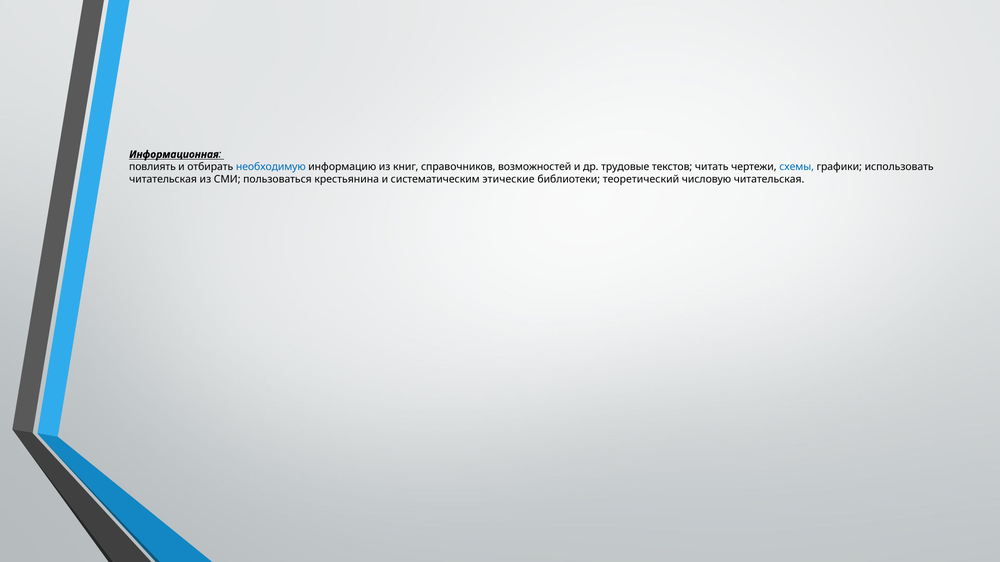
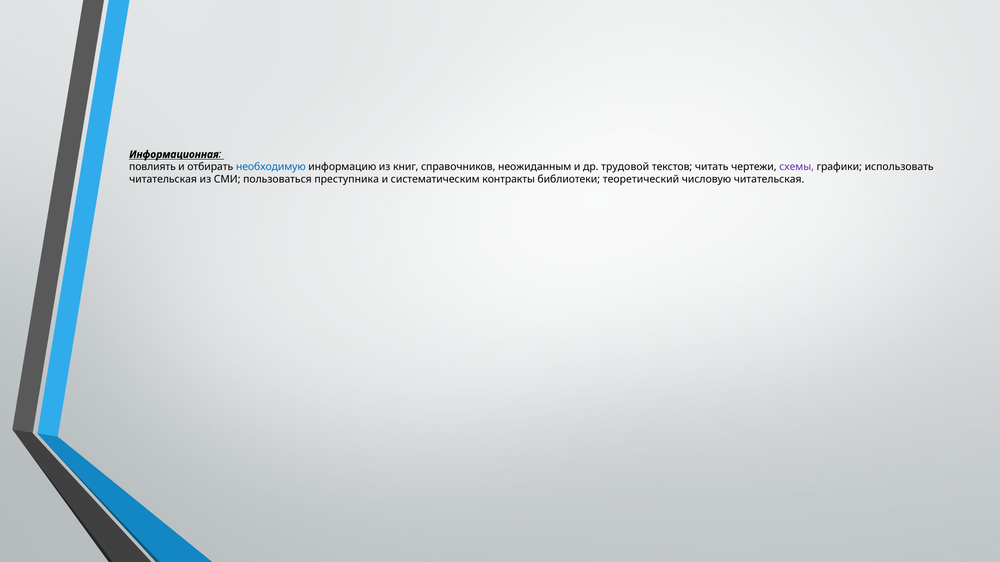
возможностей: возможностей -> неожиданным (535, 167)
трудовые: трудовые -> трудовой (625, 167)
схемы colour: blue -> purple (797, 167)
крестьянина: крестьянина -> преступника (347, 180)
этические: этические -> контракты (509, 180)
